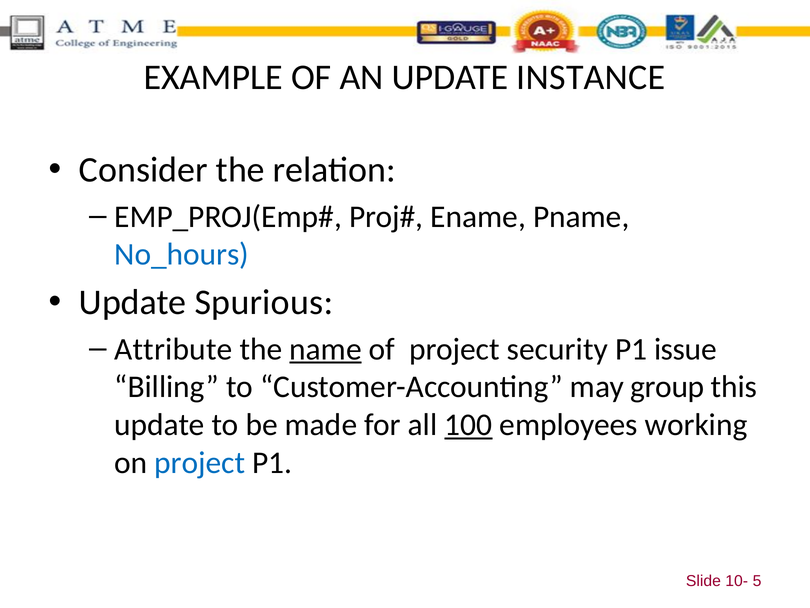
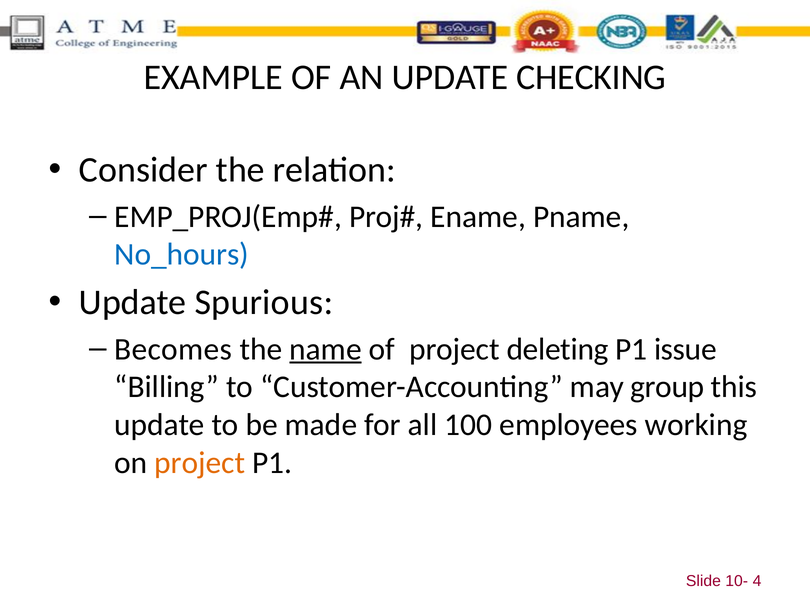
INSTANCE: INSTANCE -> CHECKING (591, 77)
Attribute: Attribute -> Becomes (173, 349)
security: security -> deleting (558, 349)
100 underline: present -> none (468, 424)
project colour: blue -> orange (200, 462)
5: 5 -> 4 (757, 580)
